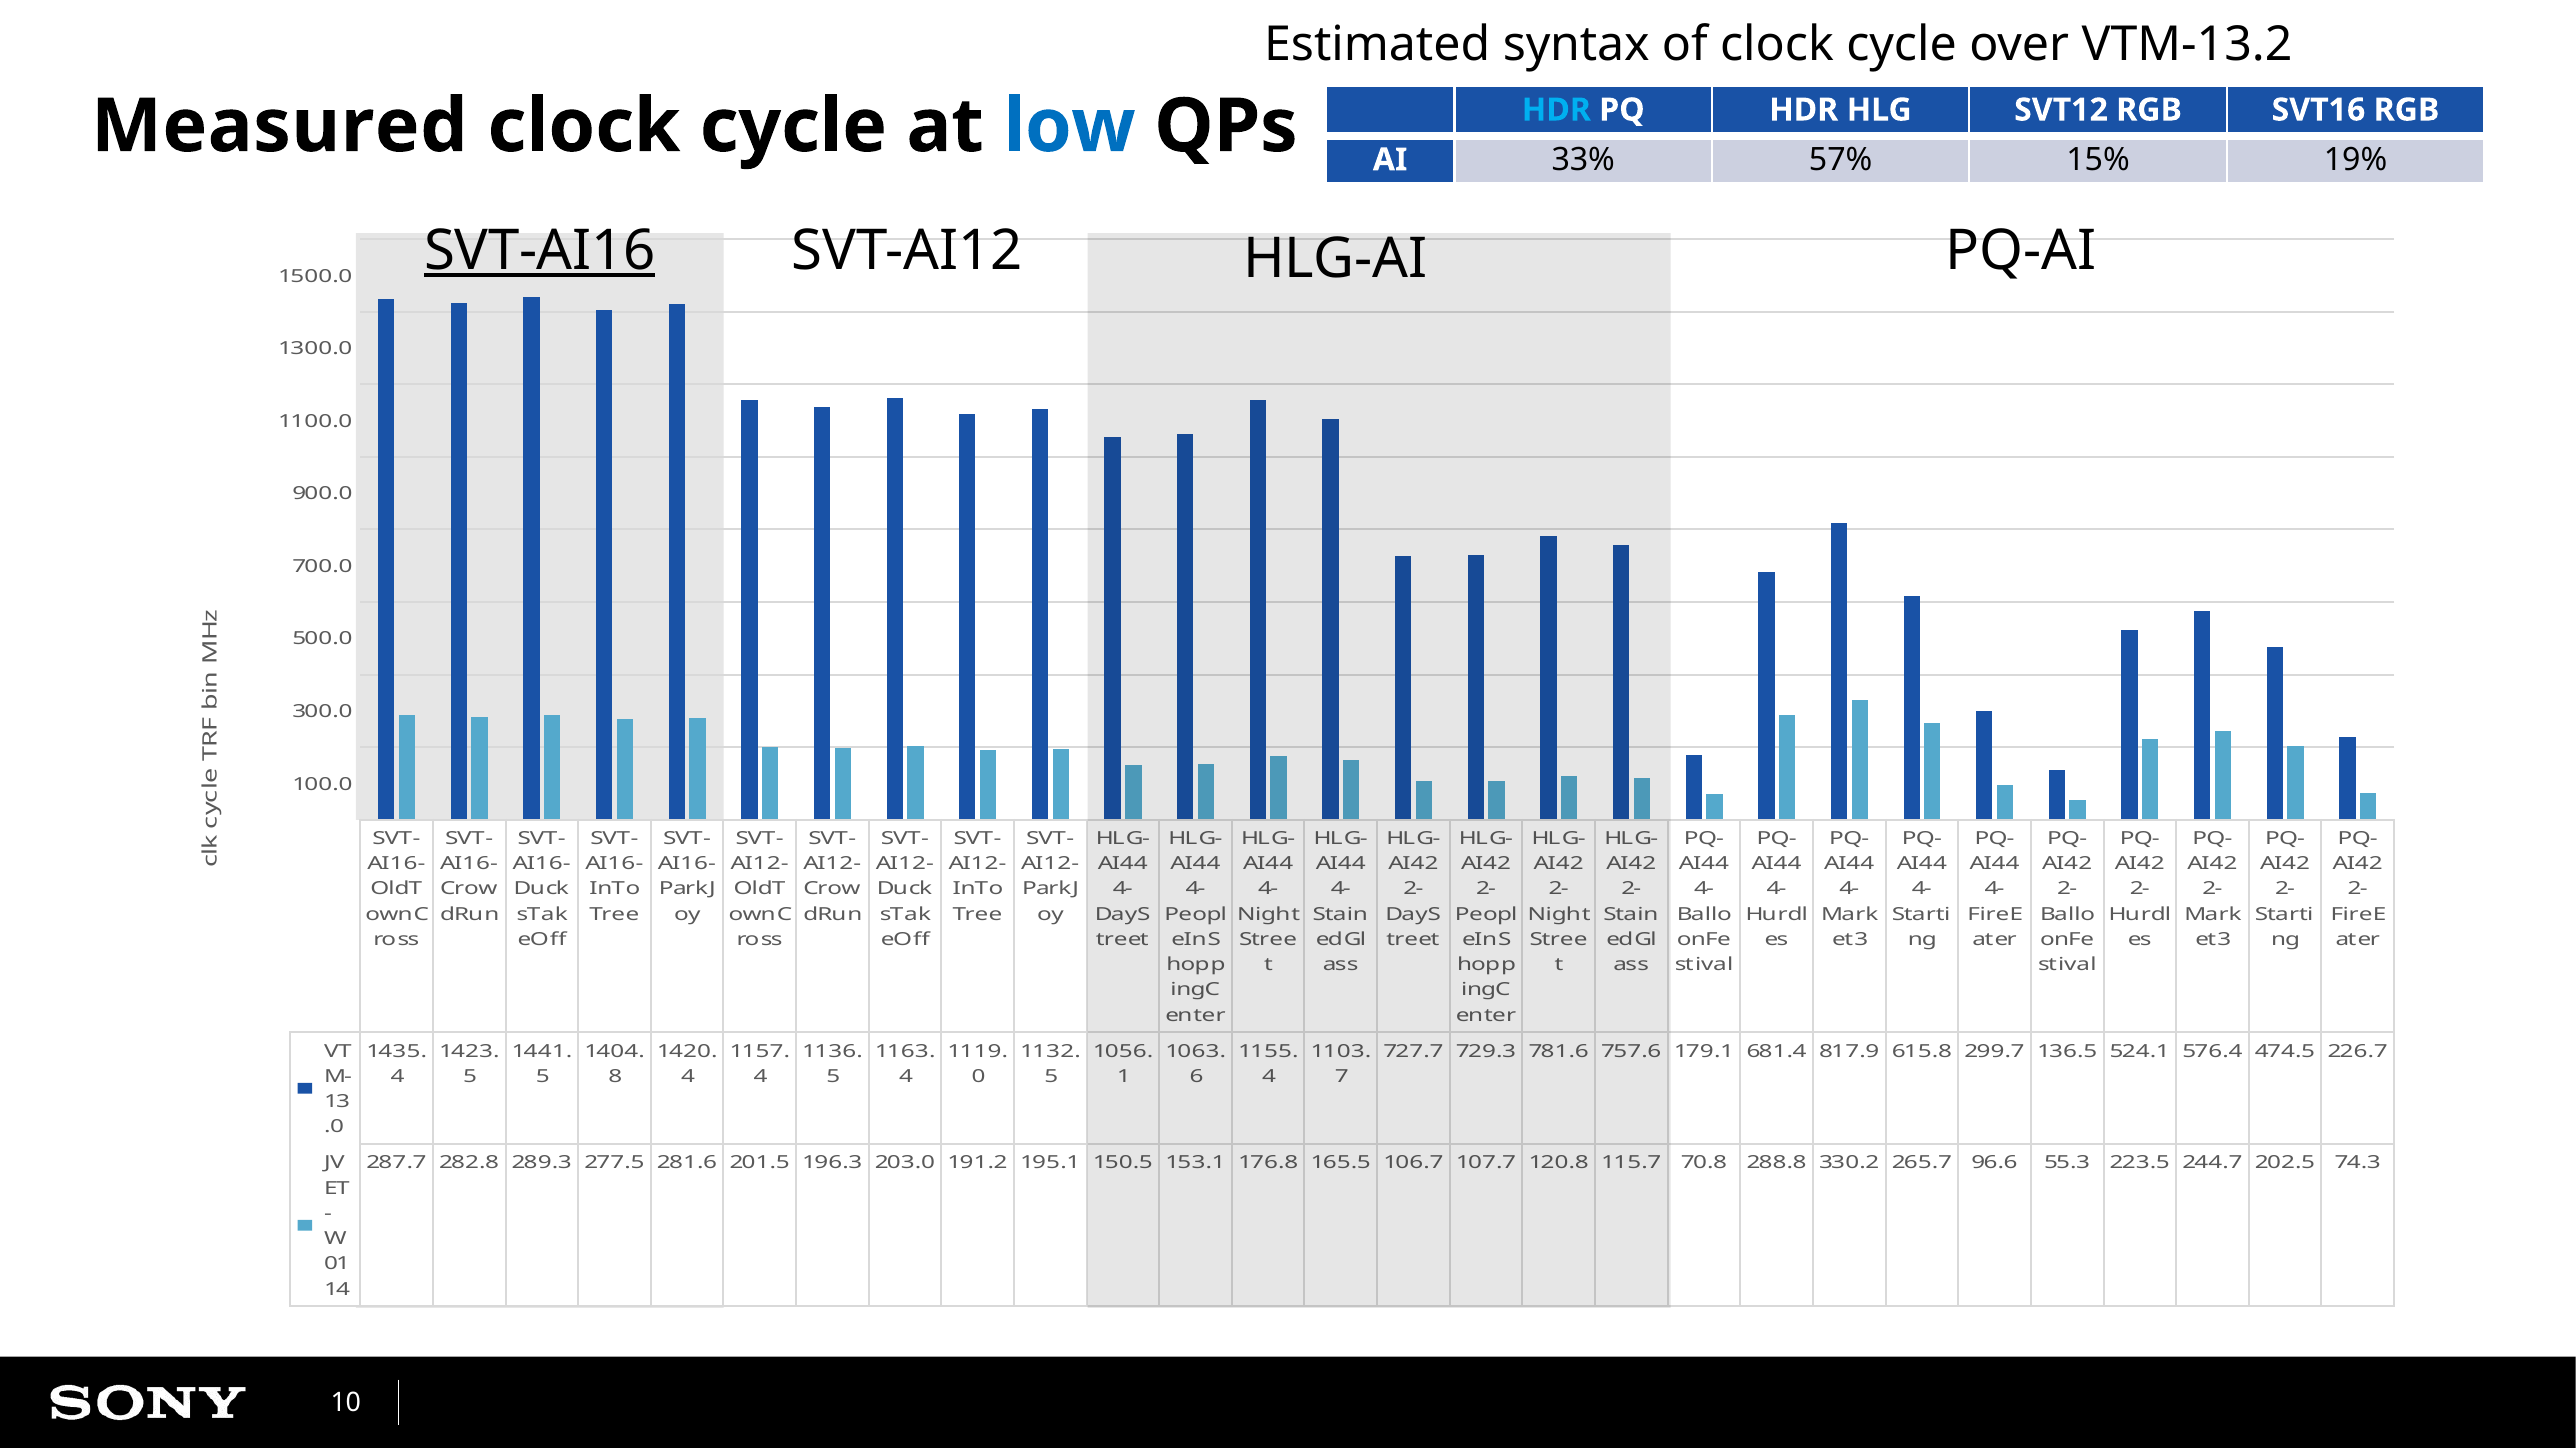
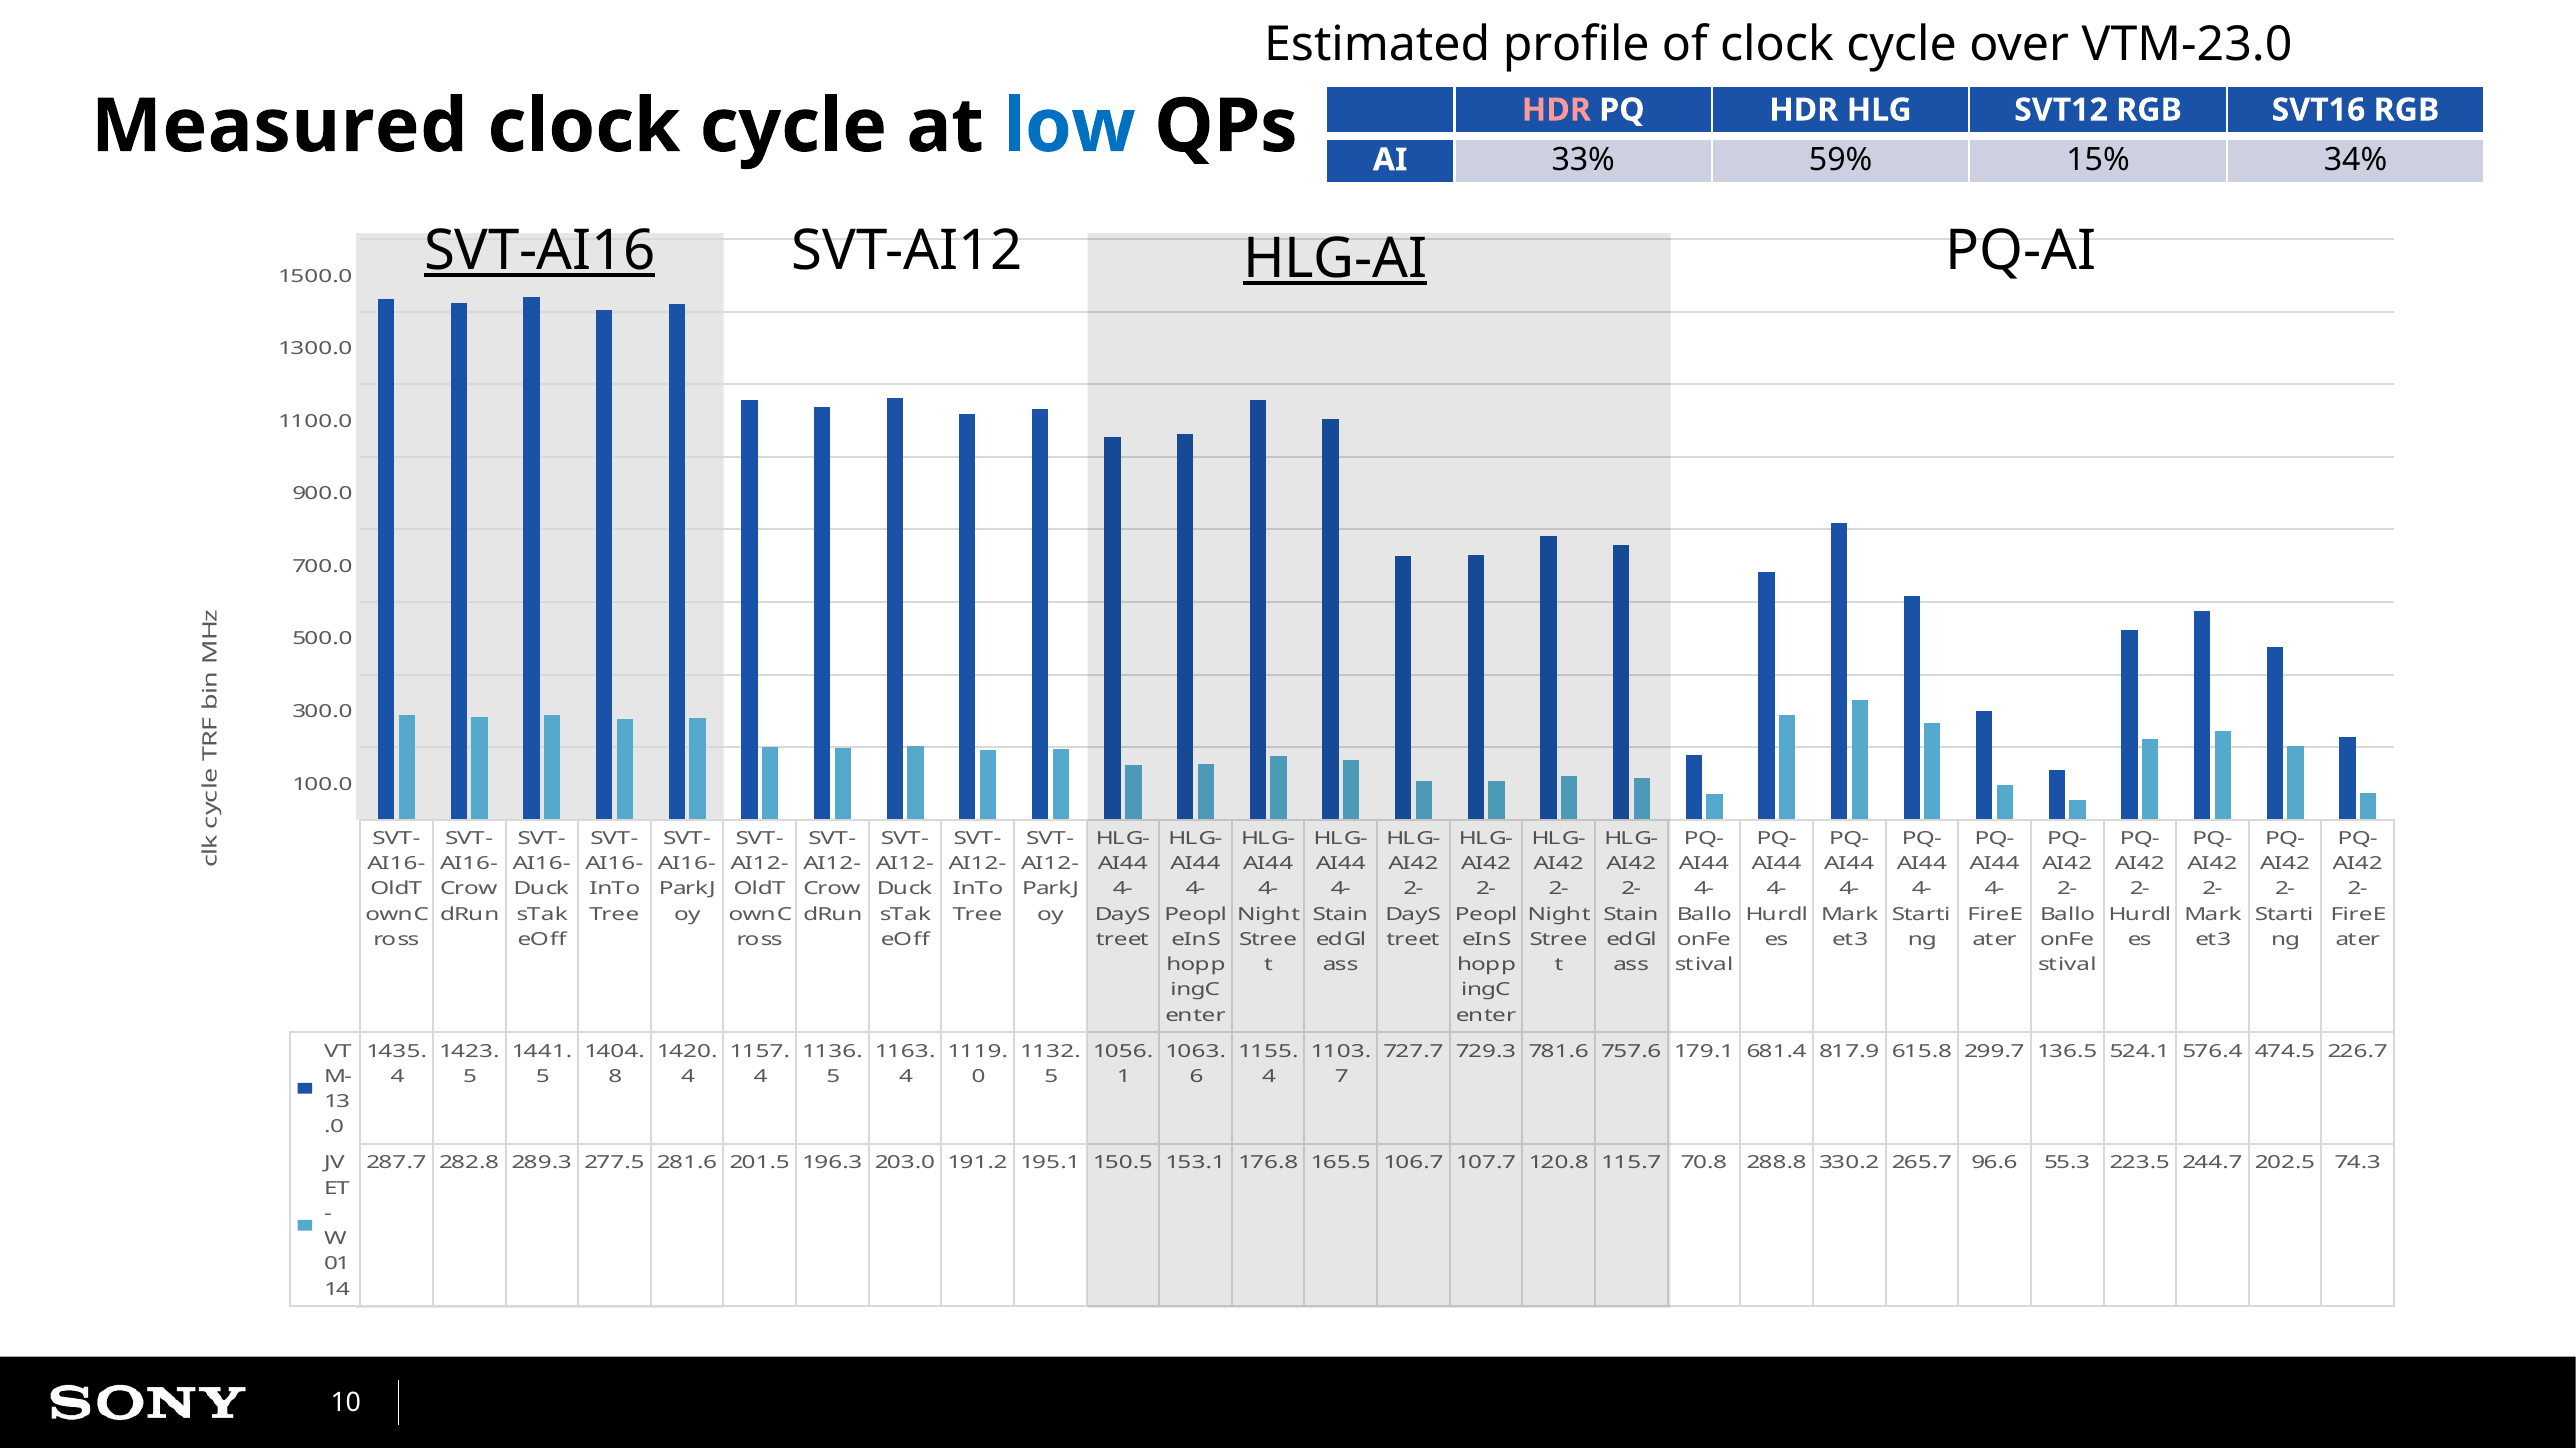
syntax: syntax -> profile (1576, 45)
VTM-13.2: VTM-13.2 -> VTM-23.0 (2187, 45)
HDR colour: light blue -> pink (1556, 110)
57%: 57% -> 59% (1841, 160)
19%: 19% -> 34% (2356, 160)
HLG-AI underline: none -> present (1335, 259)
